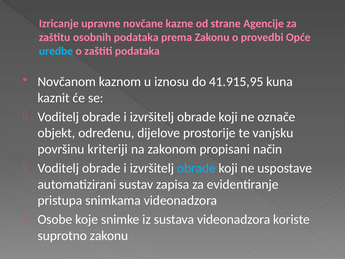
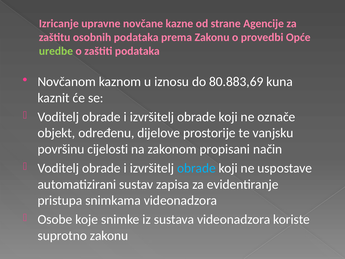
uredbe colour: light blue -> light green (56, 51)
41.915,95: 41.915,95 -> 80.883,69 (236, 82)
kriteriji: kriteriji -> cijelosti (108, 149)
